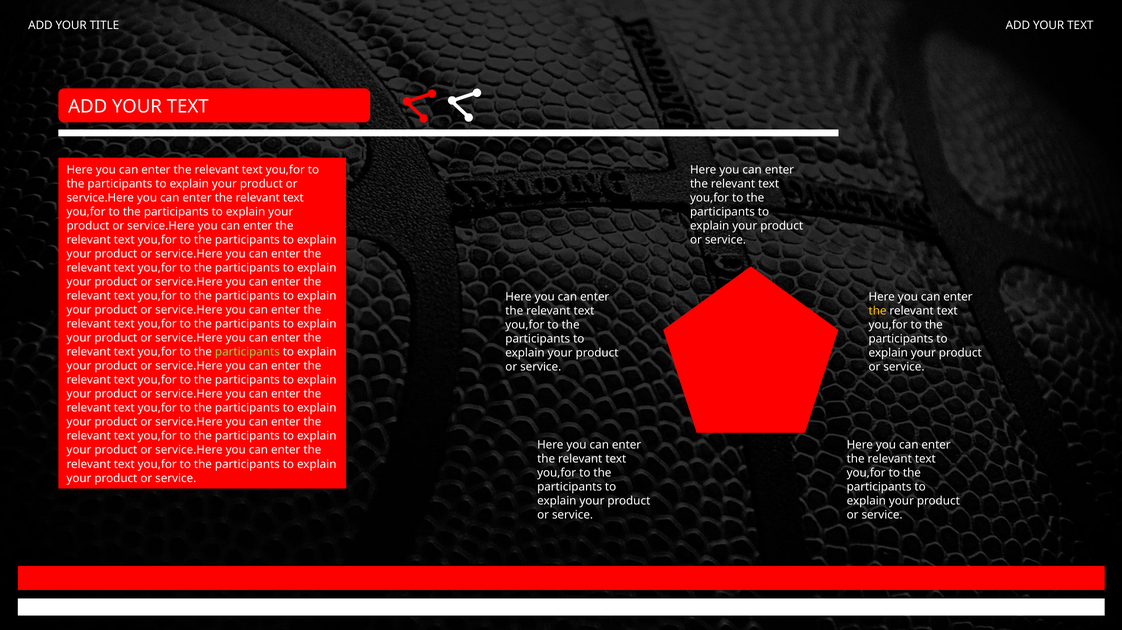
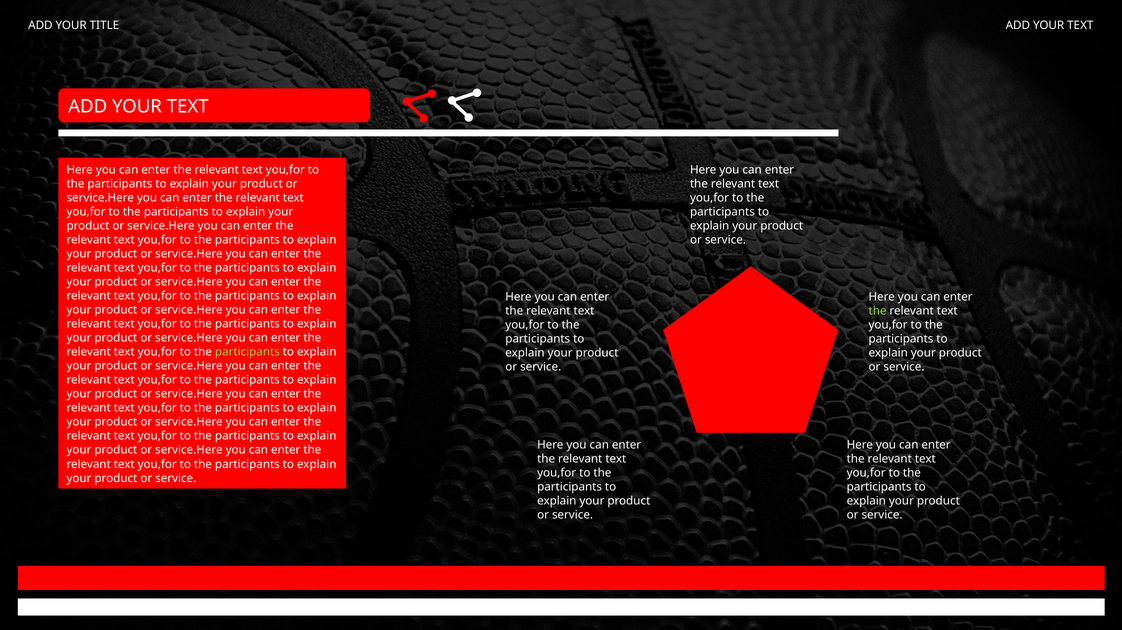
the colour: yellow -> light green (878, 311)
